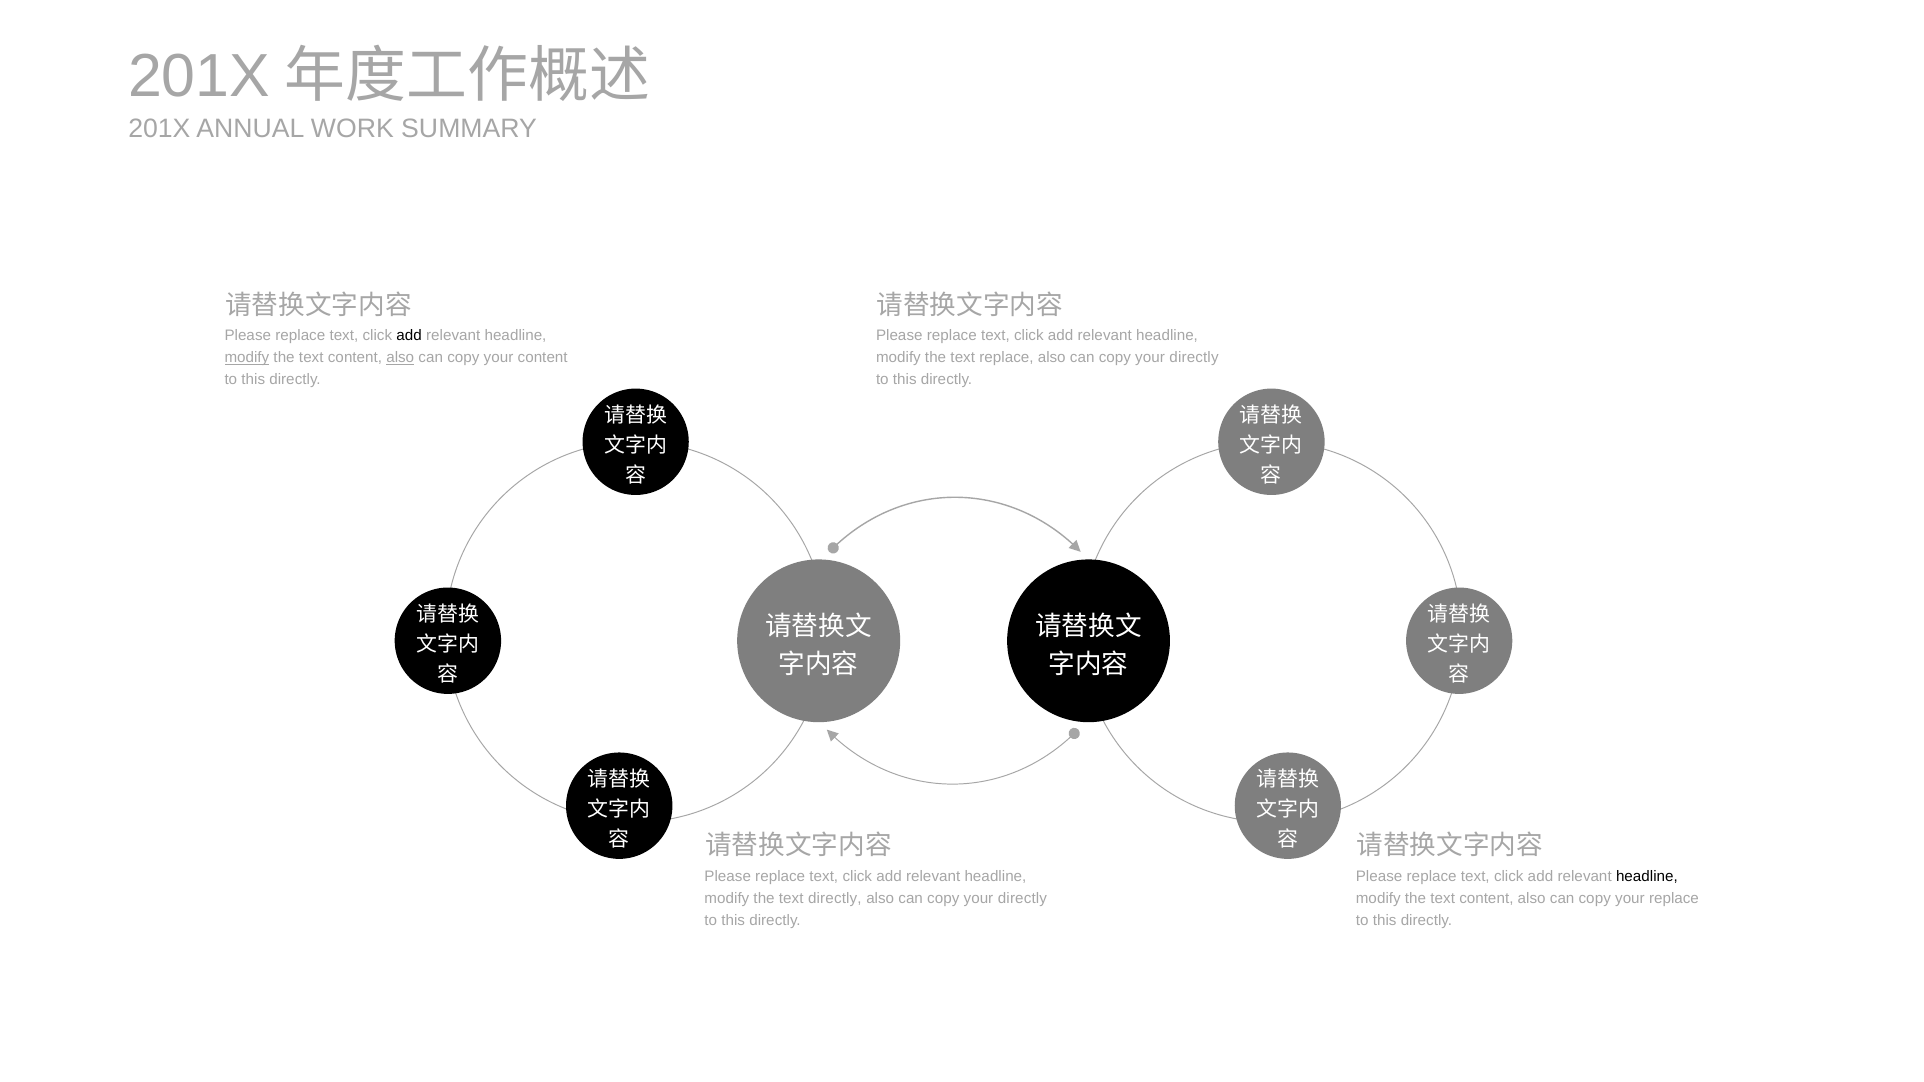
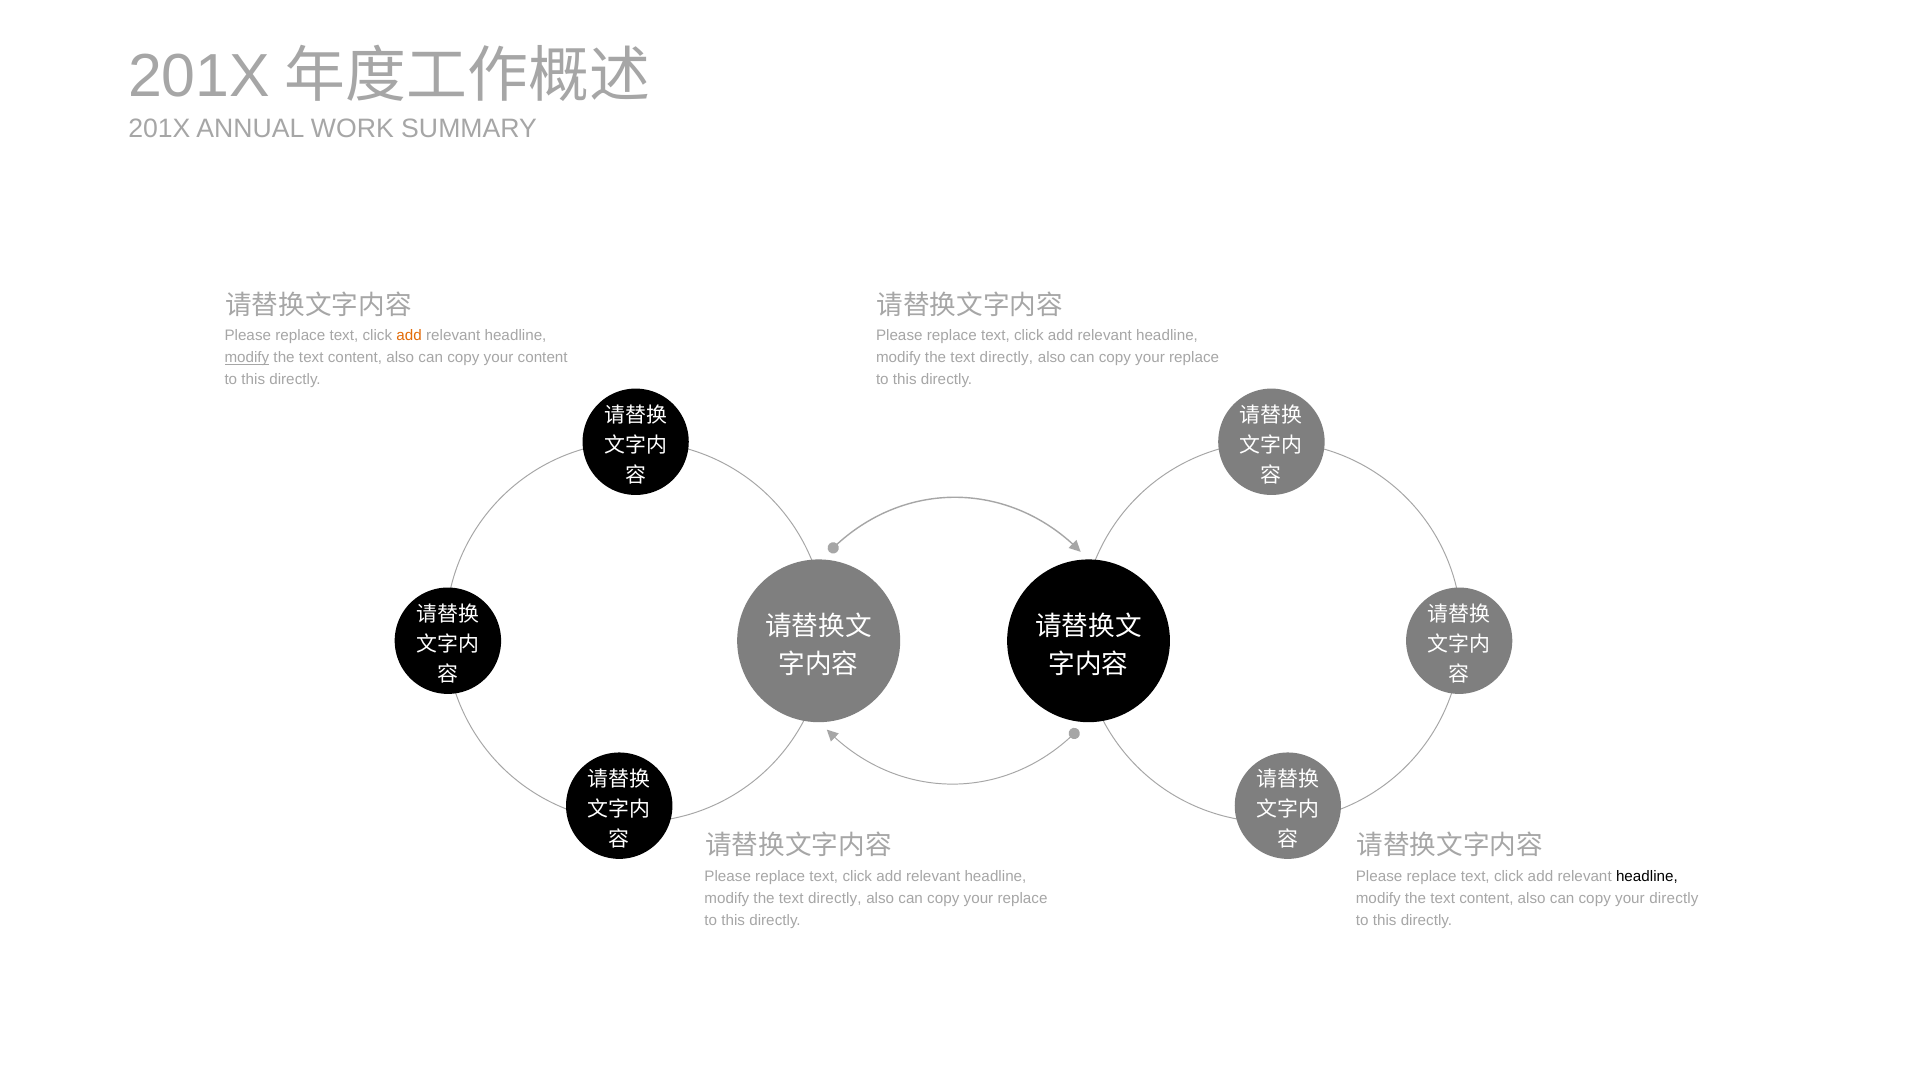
add colour: black -> orange (409, 336)
also underline: present -> none (400, 358)
replace: replace -> directly (1006, 358)
directly: directly -> replace (1194, 358)
directly: directly -> replace (1023, 898)
your replace: replace -> directly (1674, 898)
